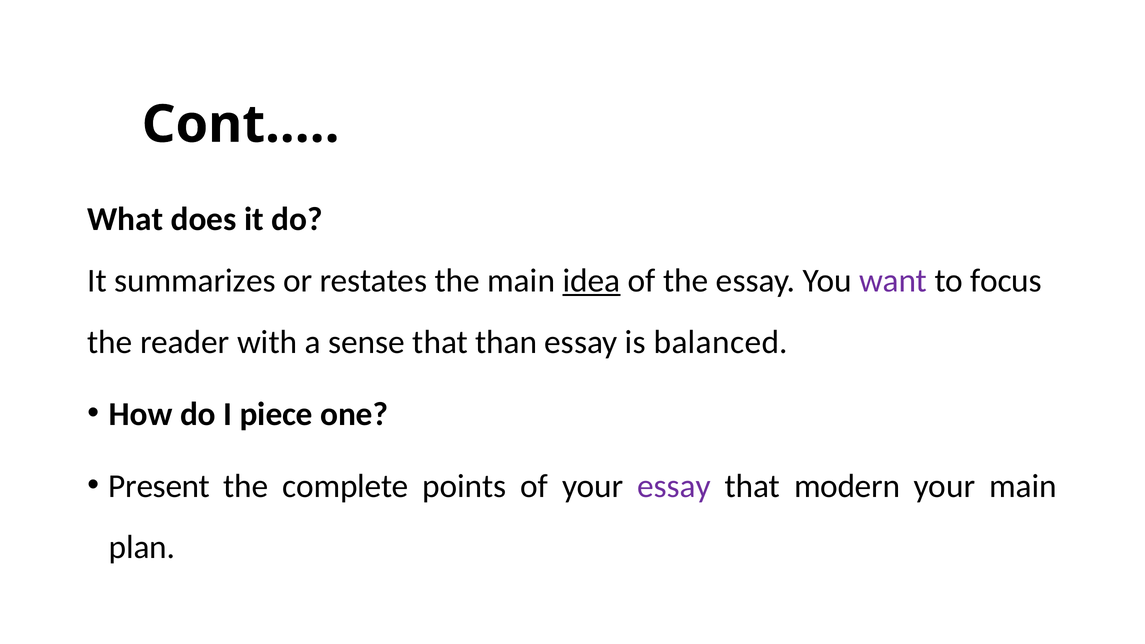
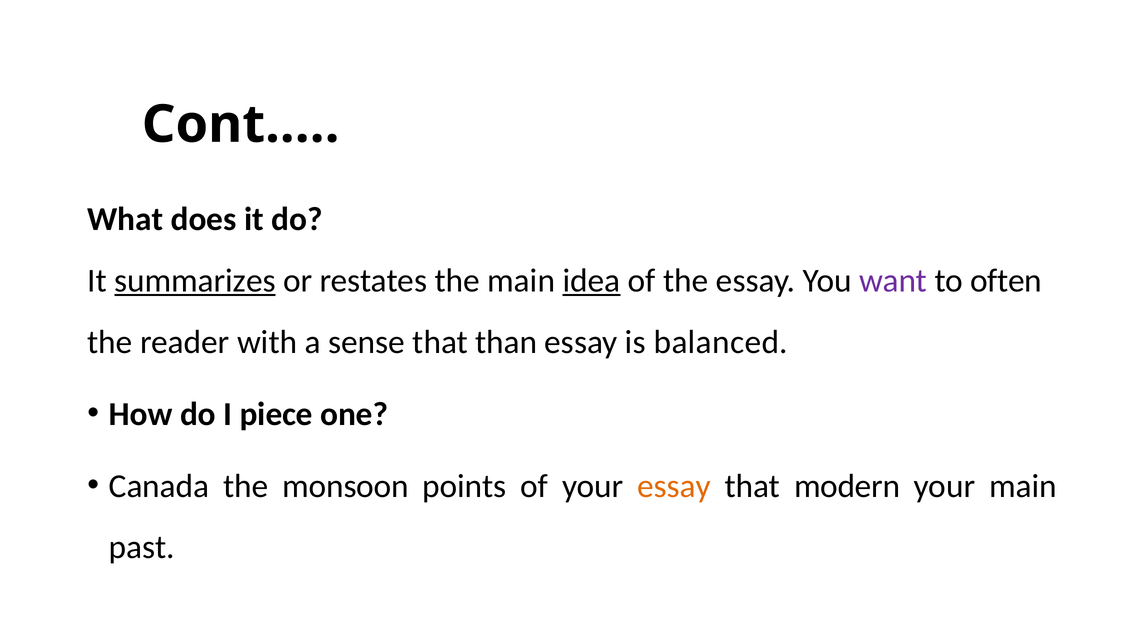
summarizes underline: none -> present (195, 281)
focus: focus -> often (1006, 281)
Present: Present -> Canada (159, 486)
complete: complete -> monsoon (346, 486)
essay colour: purple -> orange (674, 486)
plan: plan -> past (142, 547)
